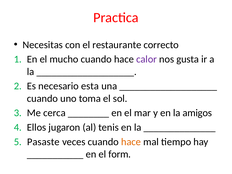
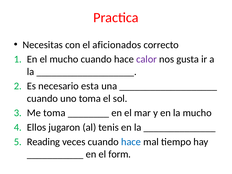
restaurante: restaurante -> aficionados (117, 45)
Me cerca: cerca -> toma (54, 113)
la amigos: amigos -> mucho (197, 113)
Pasaste: Pasaste -> Reading (43, 142)
hace colour: orange -> blue (131, 142)
